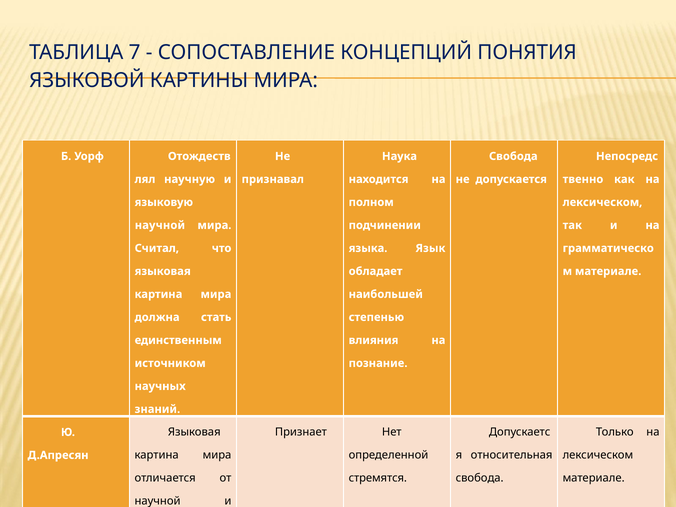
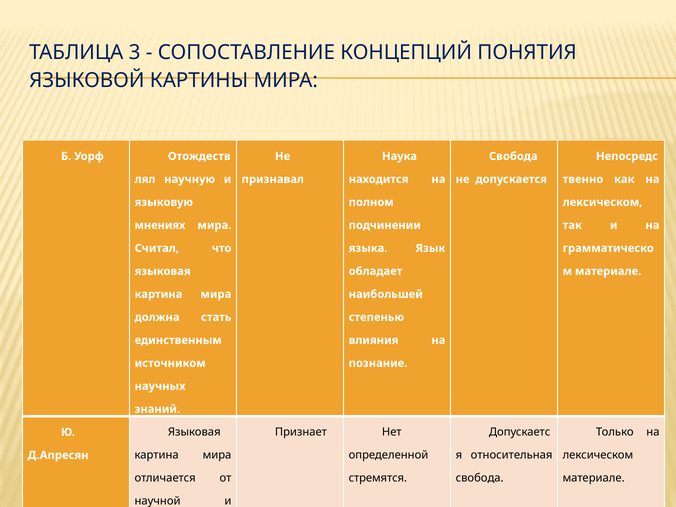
7: 7 -> 3 (135, 52)
научной: научной -> мнениях (160, 225)
